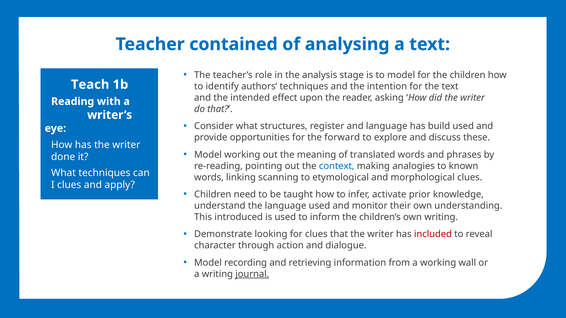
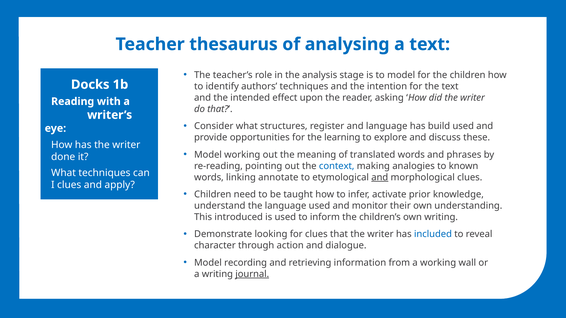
contained: contained -> thesaurus (234, 44)
Teach: Teach -> Docks (90, 85)
forward: forward -> learning (342, 138)
scanning: scanning -> annotate (278, 177)
and underline: none -> present (380, 177)
included colour: red -> blue (433, 234)
